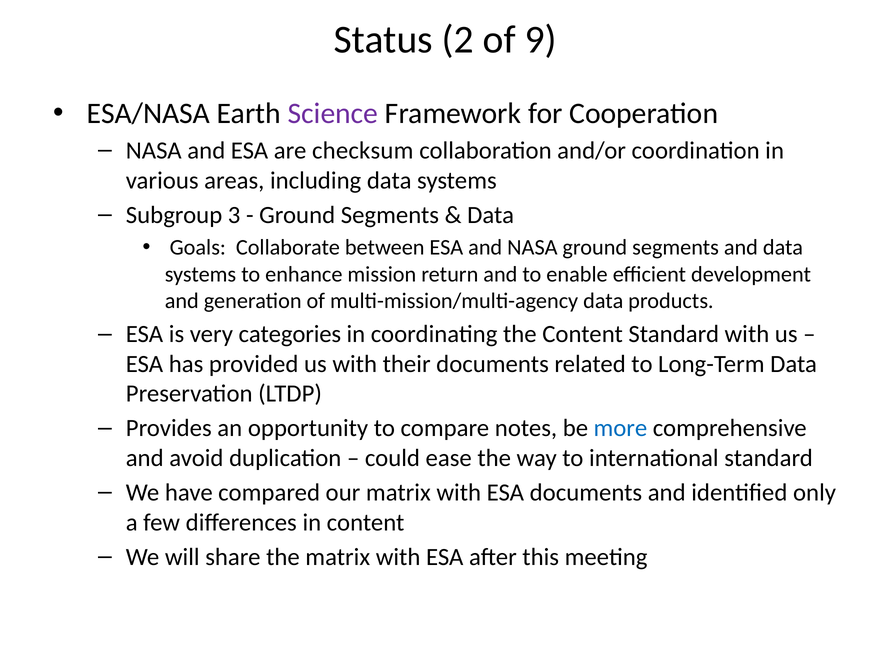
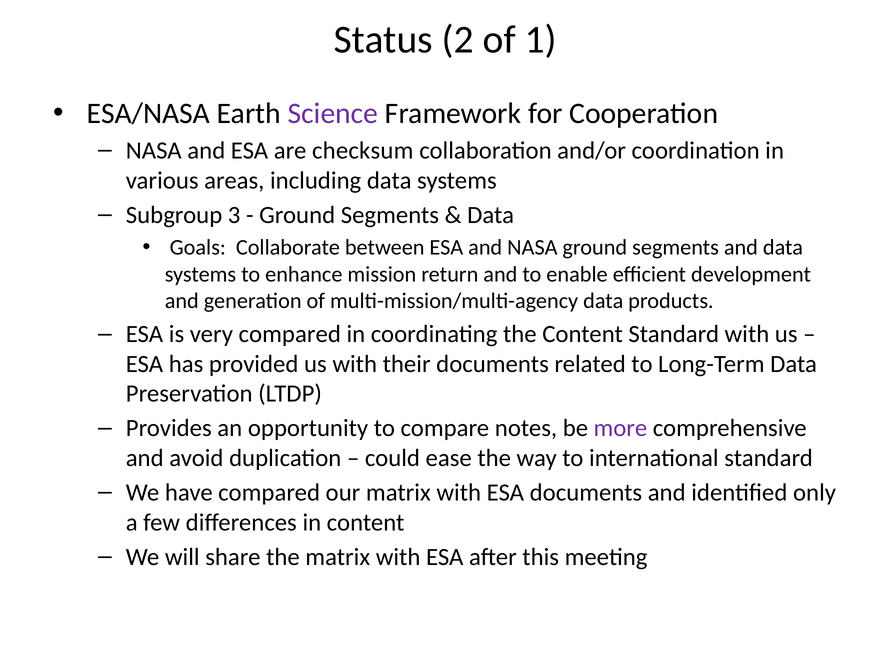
9: 9 -> 1 (541, 40)
very categories: categories -> compared (290, 334)
more colour: blue -> purple (620, 428)
